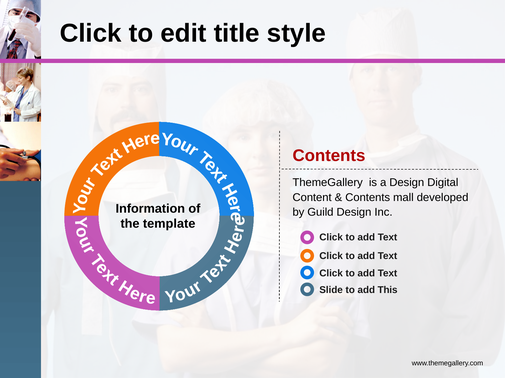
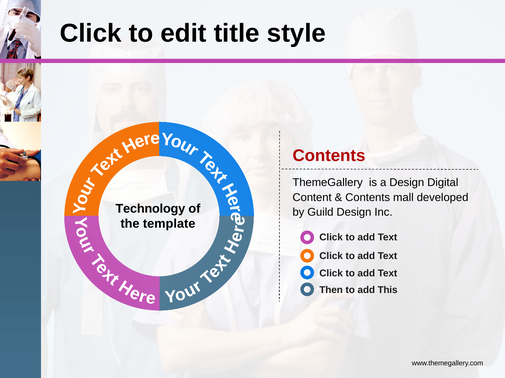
Information: Information -> Technology (150, 209)
Slide: Slide -> Then (331, 291)
